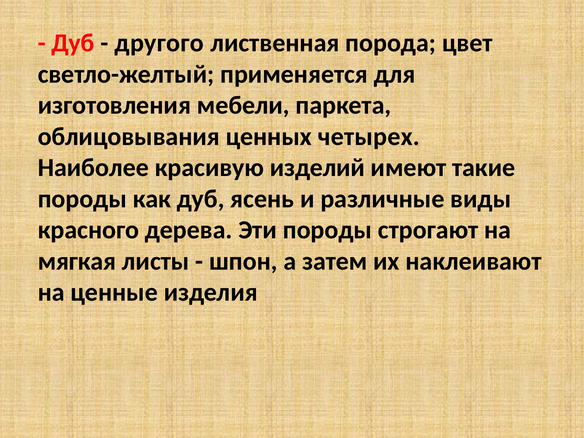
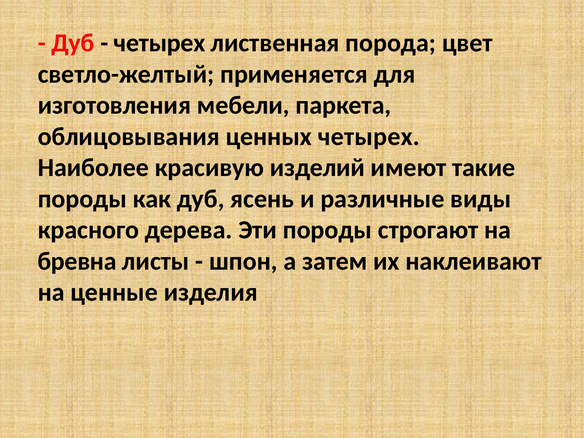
другого: другого -> четырех (159, 43)
мягкая: мягкая -> бревна (77, 261)
